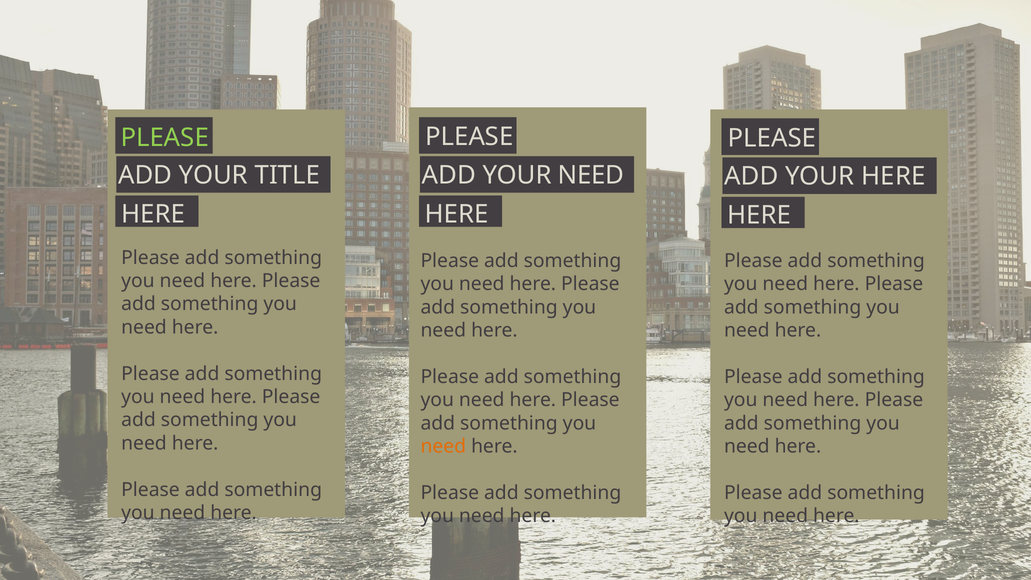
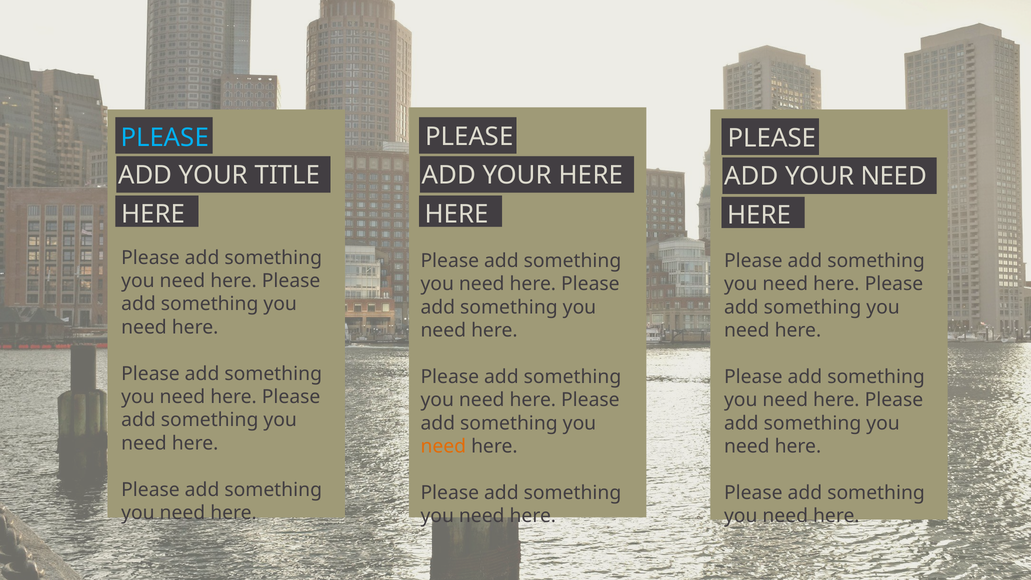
PLEASE colour: light green -> light blue (165, 138)
YOUR NEED: NEED -> HERE (591, 175)
YOUR HERE: HERE -> NEED (894, 176)
